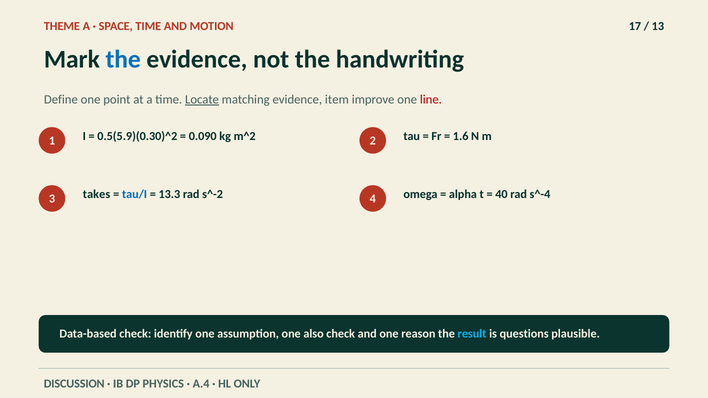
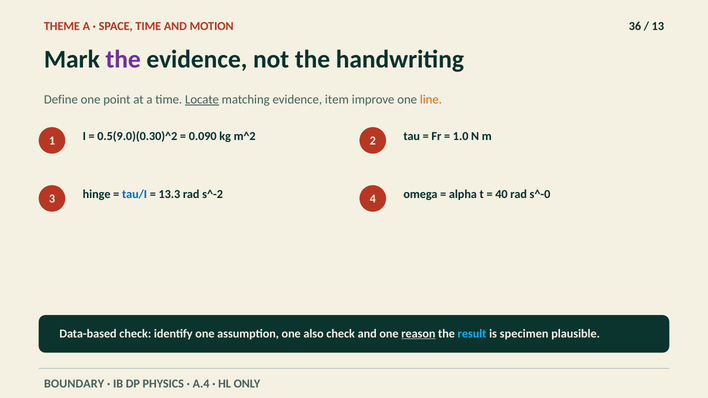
17: 17 -> 36 (635, 26)
the colour: blue -> purple (123, 59)
line colour: red -> orange (431, 100)
0.5(5.9)(0.30)^2: 0.5(5.9)(0.30)^2 -> 0.5(9.0)(0.30)^2 (137, 136)
1.6: 1.6 -> 1.0 (461, 136)
takes: takes -> hinge (97, 194)
s^-4: s^-4 -> s^-0 (540, 194)
reason underline: none -> present (418, 334)
questions: questions -> specimen (524, 334)
DISCUSSION: DISCUSSION -> BOUNDARY (74, 384)
